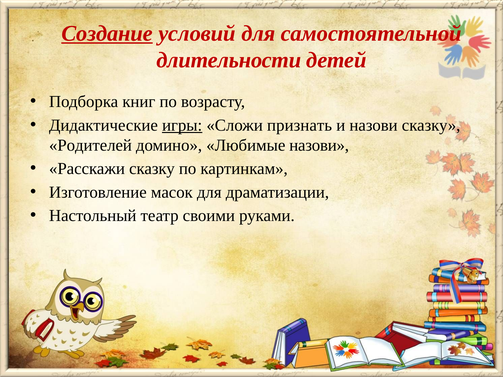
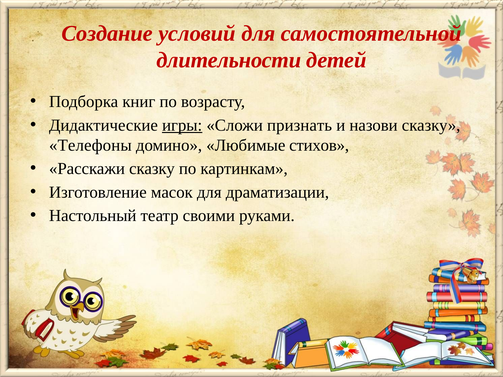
Создание underline: present -> none (107, 33)
Родителей: Родителей -> Телефоны (90, 145)
Любимые назови: назови -> стихов (319, 145)
